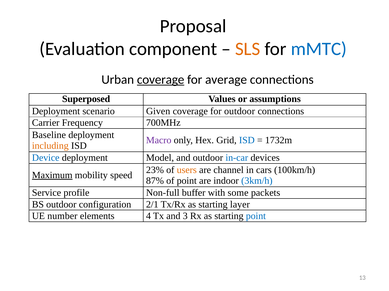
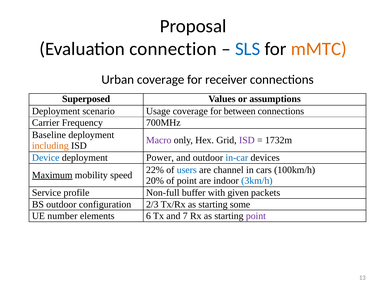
component: component -> connection (173, 49)
SLS colour: orange -> blue (248, 49)
mMTC colour: blue -> orange (319, 49)
coverage underline: present -> none (161, 80)
average: average -> receiver (226, 80)
Given: Given -> Usage (158, 111)
for outdoor: outdoor -> between (240, 111)
ISD colour: blue -> purple (247, 141)
Model: Model -> Power (160, 158)
23%: 23% -> 22% (155, 170)
users colour: orange -> blue (187, 170)
87%: 87% -> 20% (155, 181)
some: some -> given (238, 193)
2/1: 2/1 -> 2/3 (152, 205)
layer: layer -> some (240, 205)
4: 4 -> 6 (148, 217)
3: 3 -> 7 (185, 217)
point colour: blue -> purple (256, 217)
